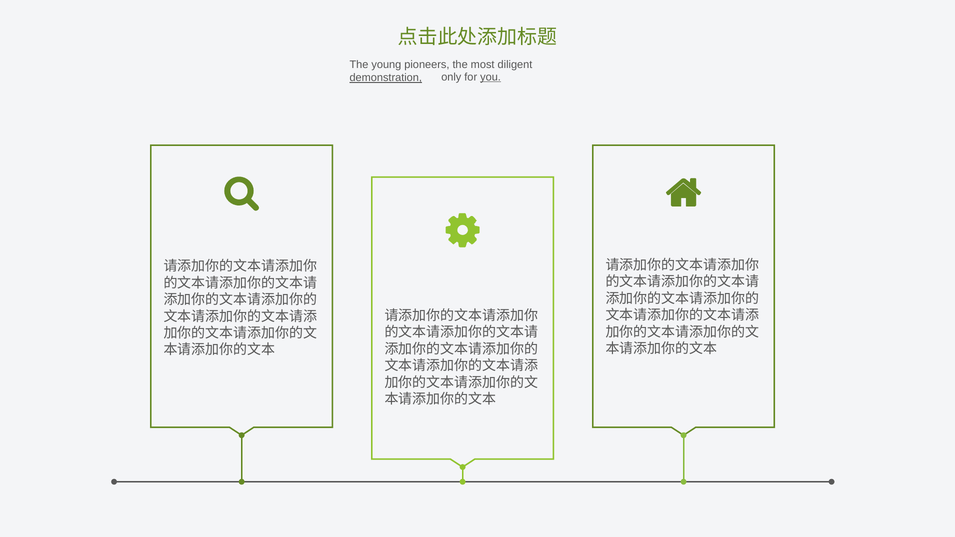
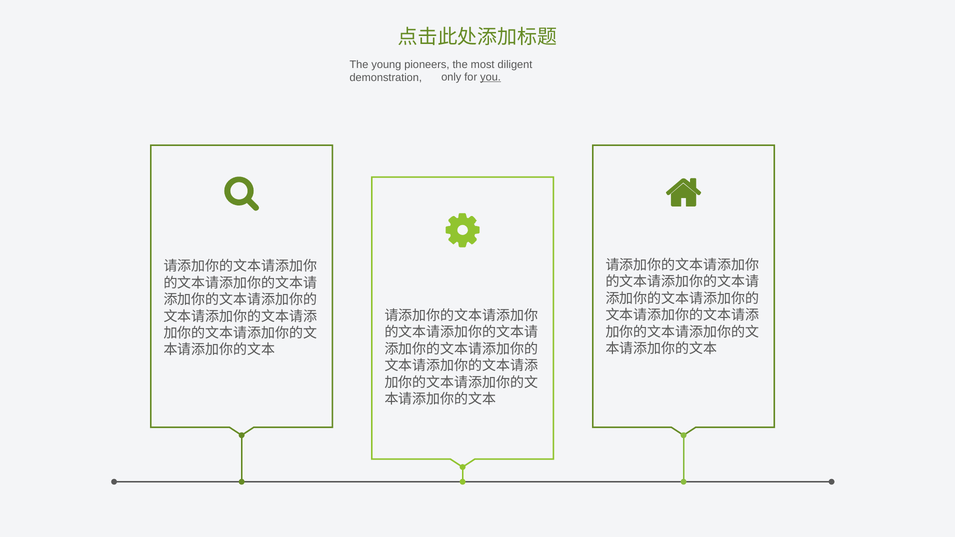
demonstration underline: present -> none (386, 78)
